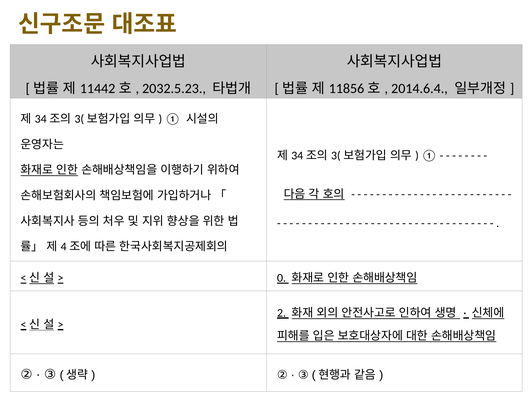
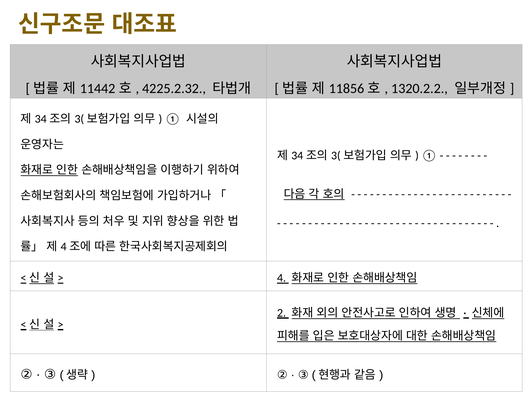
2032.5.23: 2032.5.23 -> 4225.2.32 (174, 89)
2014.6.4: 2014.6.4 -> 1320.2.2 (419, 89)
0: 0 -> 4 (282, 278)
